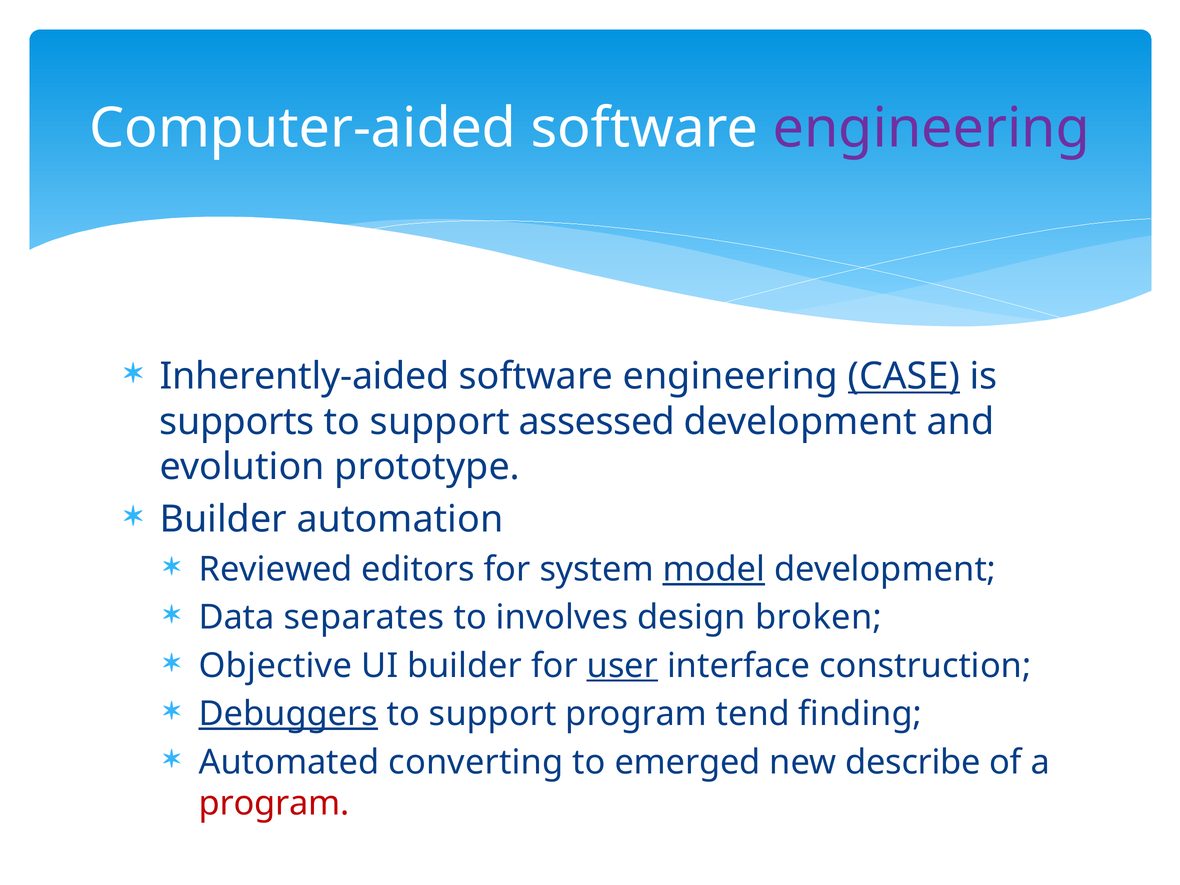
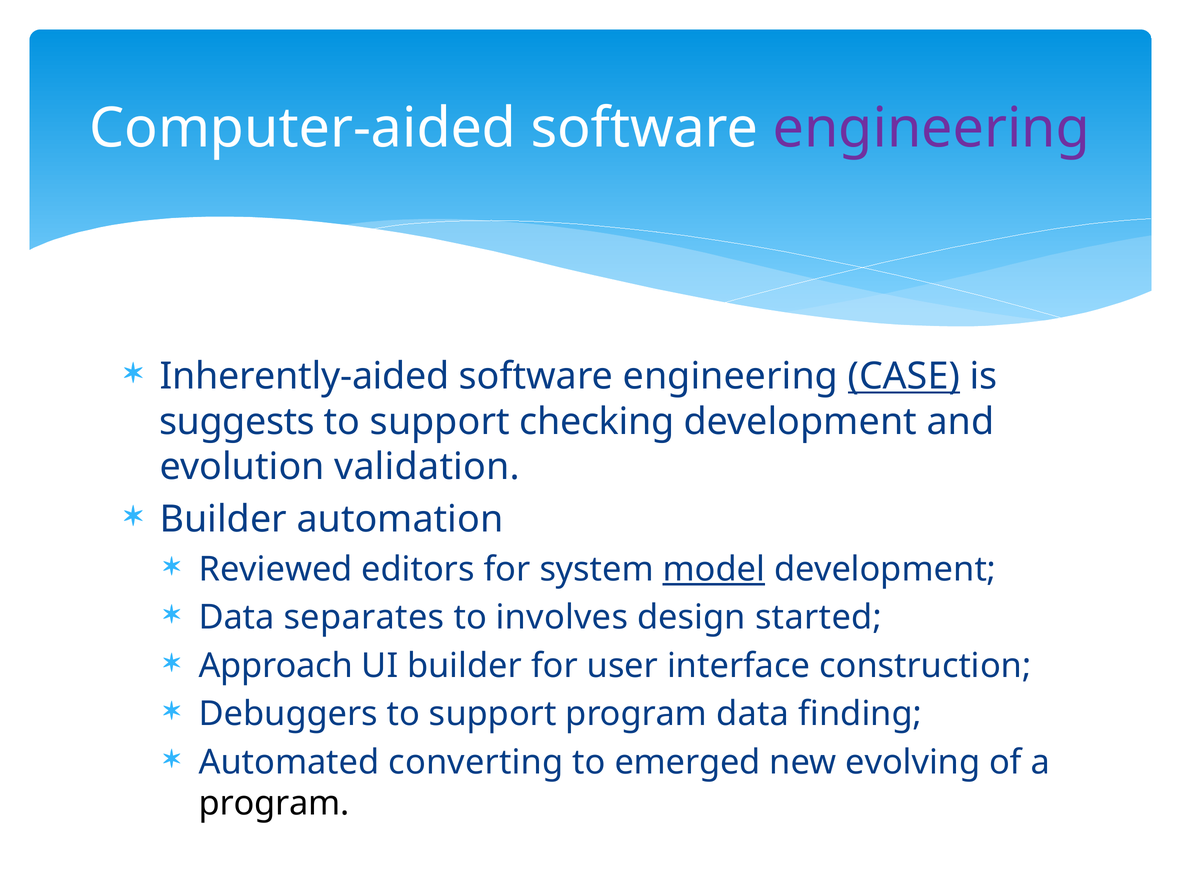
supports: supports -> suggests (237, 422)
assessed: assessed -> checking (597, 422)
prototype: prototype -> validation (427, 467)
broken: broken -> started (819, 618)
Objective: Objective -> Approach (276, 666)
user underline: present -> none (622, 666)
Debuggers underline: present -> none (288, 714)
program tend: tend -> data (753, 714)
describe: describe -> evolving (913, 762)
program colour: red -> black (274, 803)
